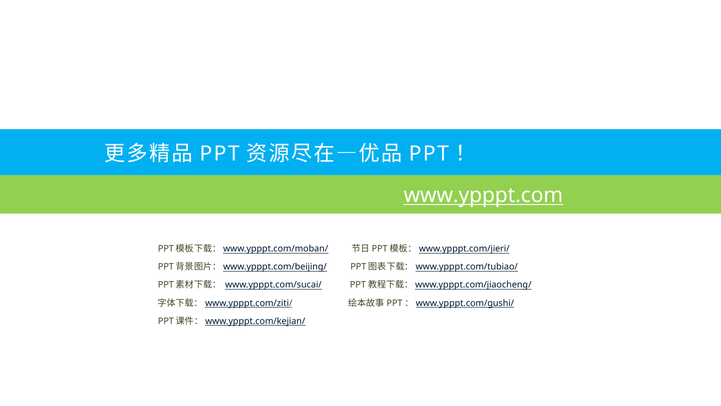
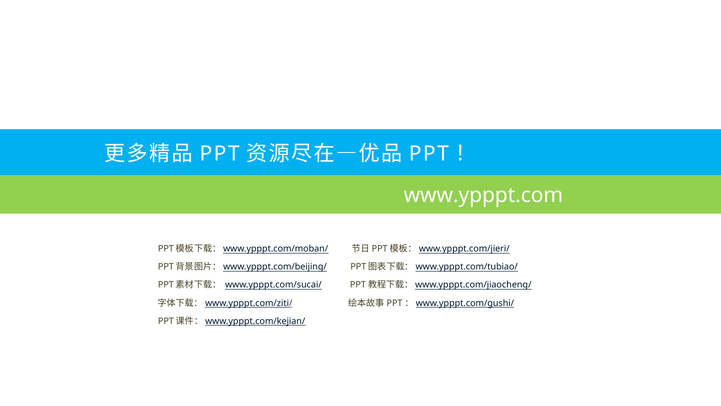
www.ypppt.com underline: present -> none (483, 195)
